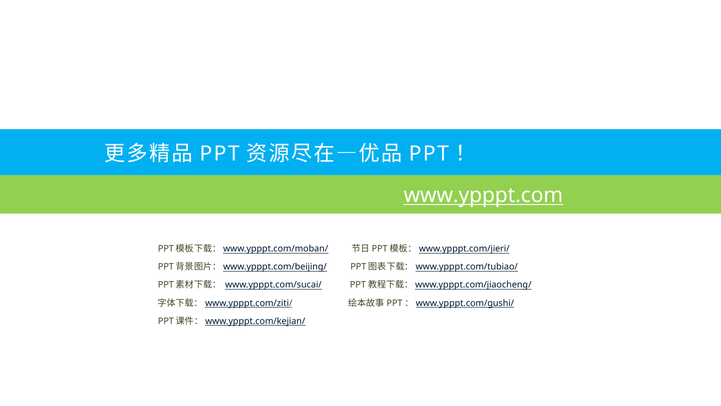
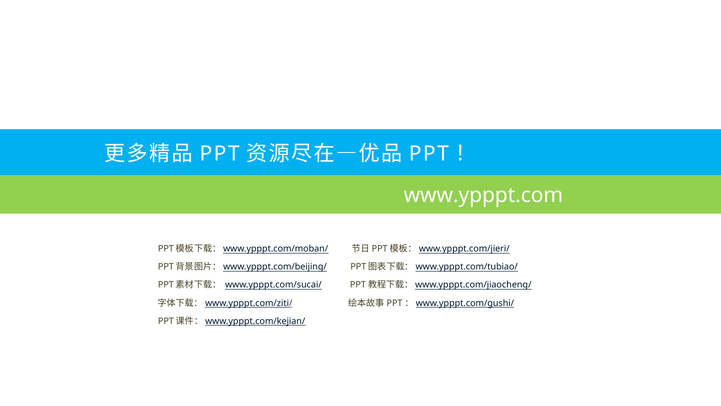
www.ypppt.com underline: present -> none (483, 195)
